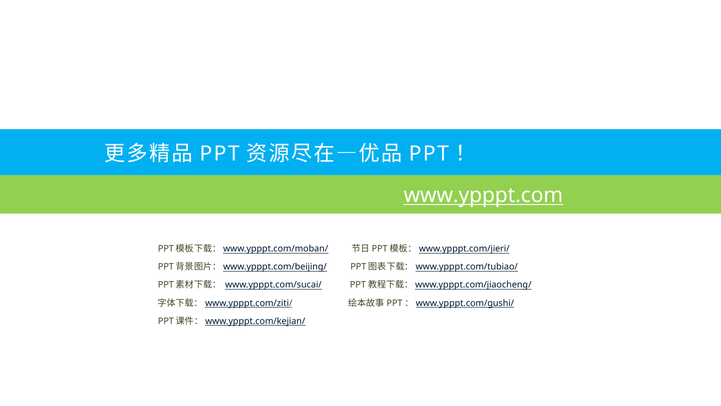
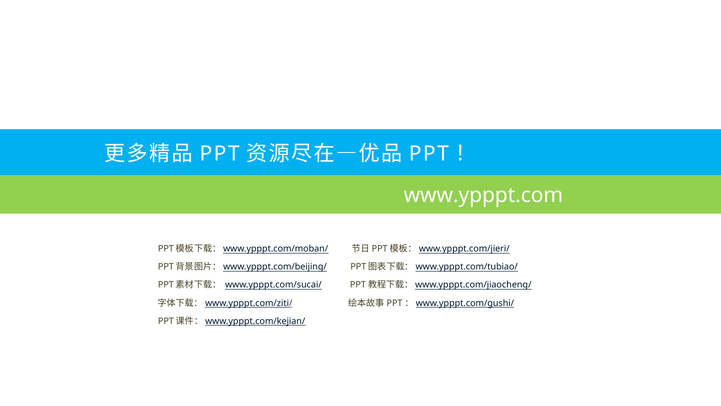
www.ypppt.com underline: present -> none (483, 195)
